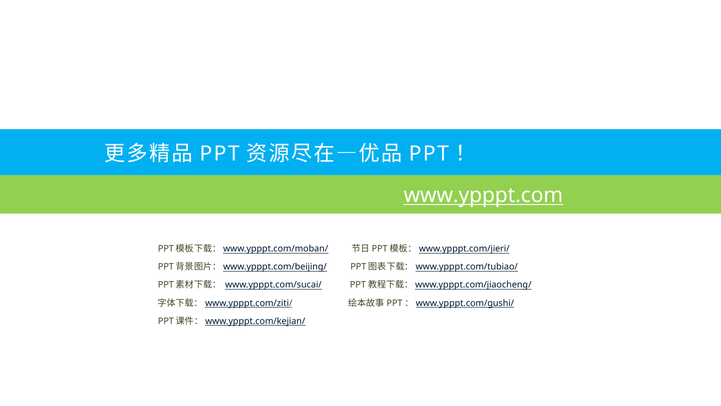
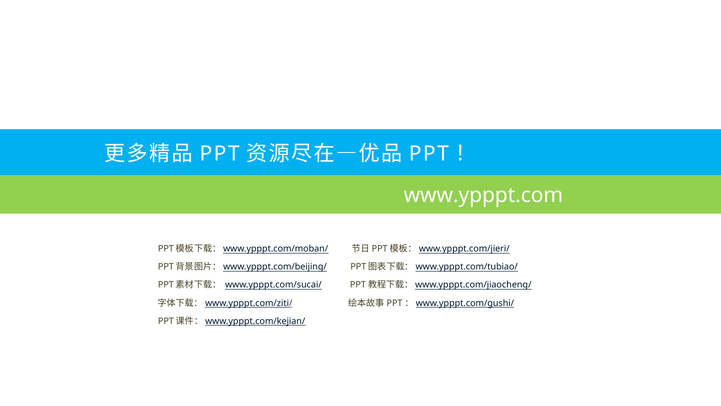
www.ypppt.com underline: present -> none (483, 195)
